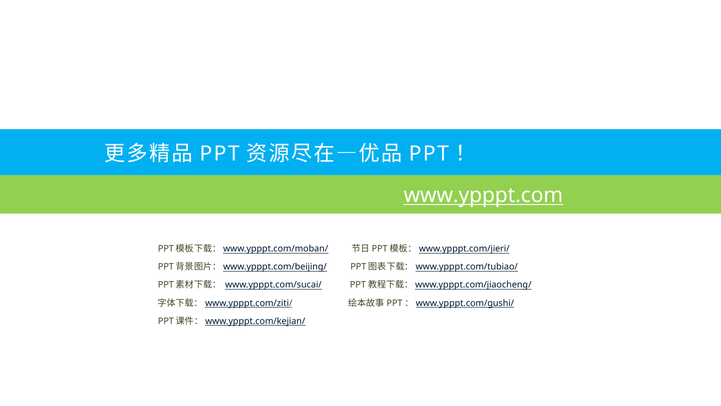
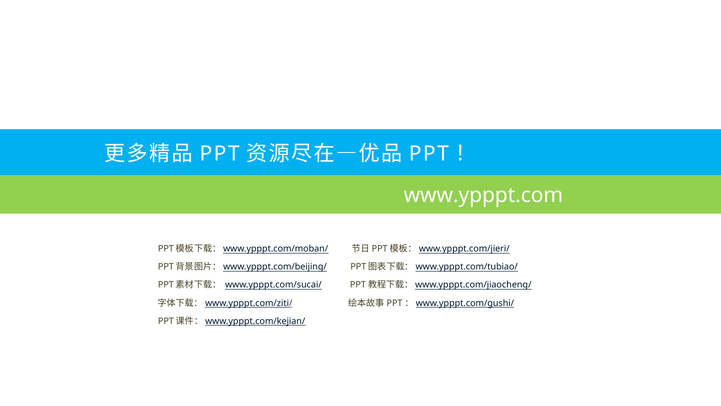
www.ypppt.com underline: present -> none (483, 195)
